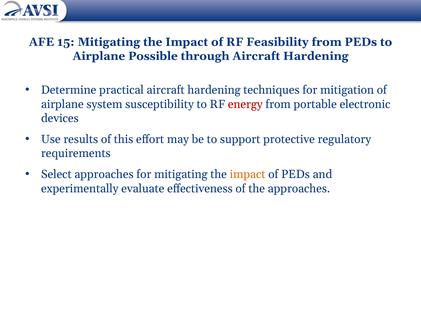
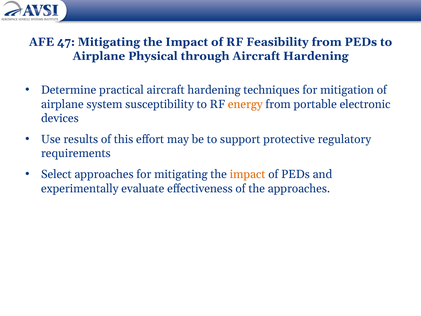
15: 15 -> 47 (66, 42)
Possible: Possible -> Physical (153, 56)
energy colour: red -> orange (245, 104)
